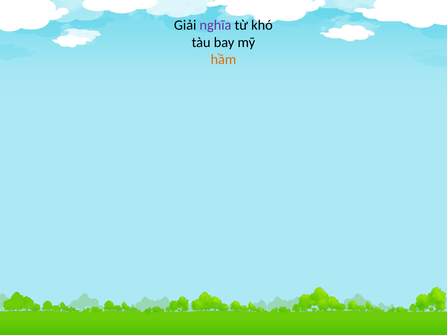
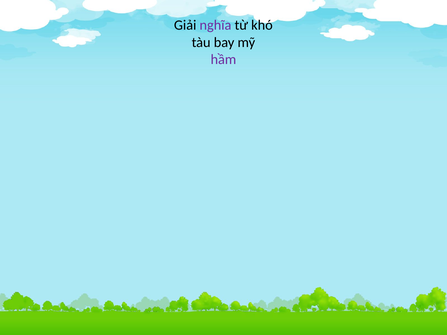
hầm colour: orange -> purple (223, 59)
